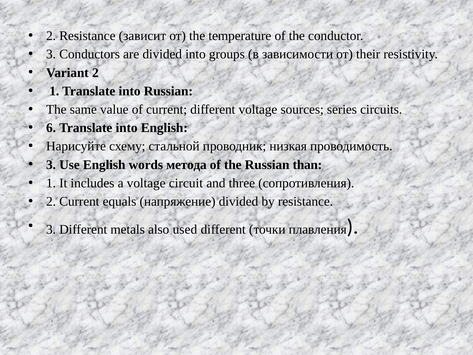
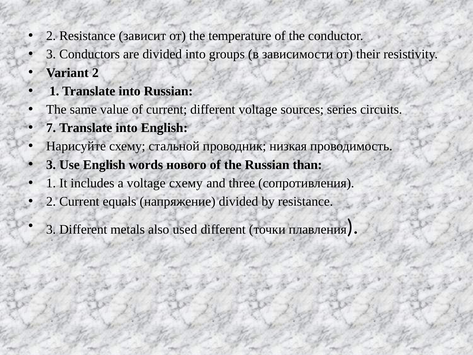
6: 6 -> 7 (51, 128)
метода: метода -> нового (186, 165)
voltage circuit: circuit -> схему (186, 183)
